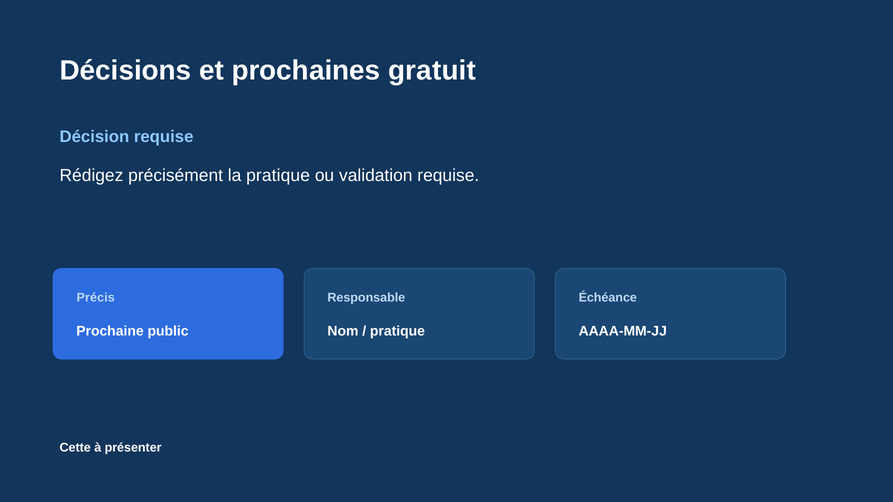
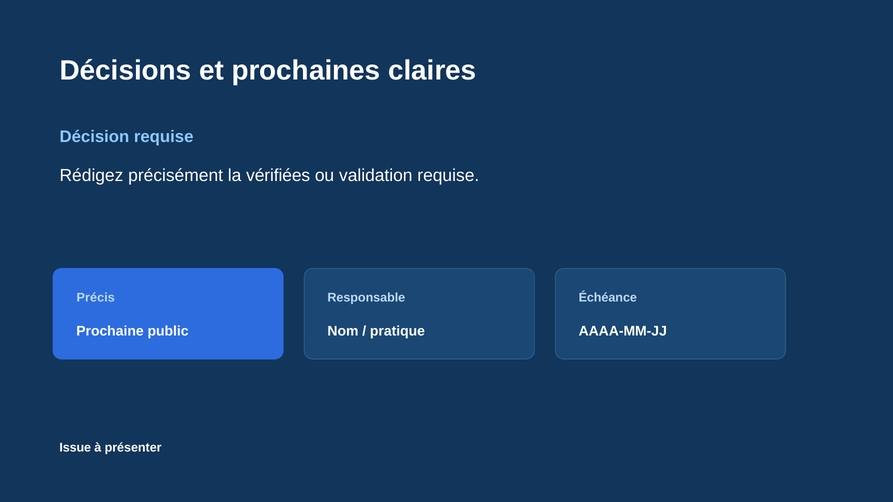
gratuit: gratuit -> claires (432, 71)
la pratique: pratique -> vérifiées (278, 175)
Cette: Cette -> Issue (75, 448)
